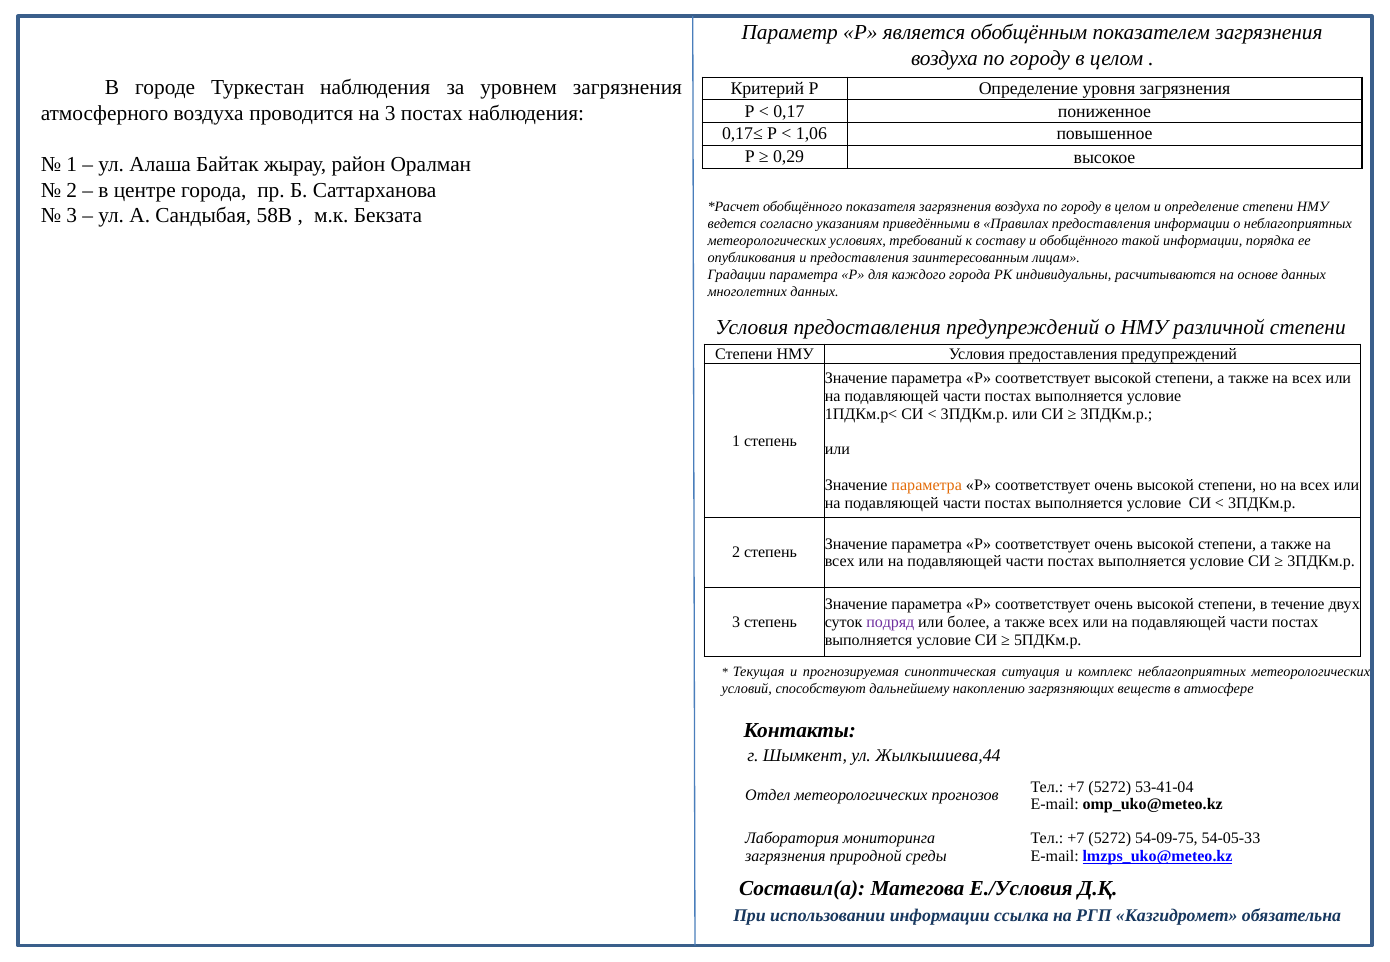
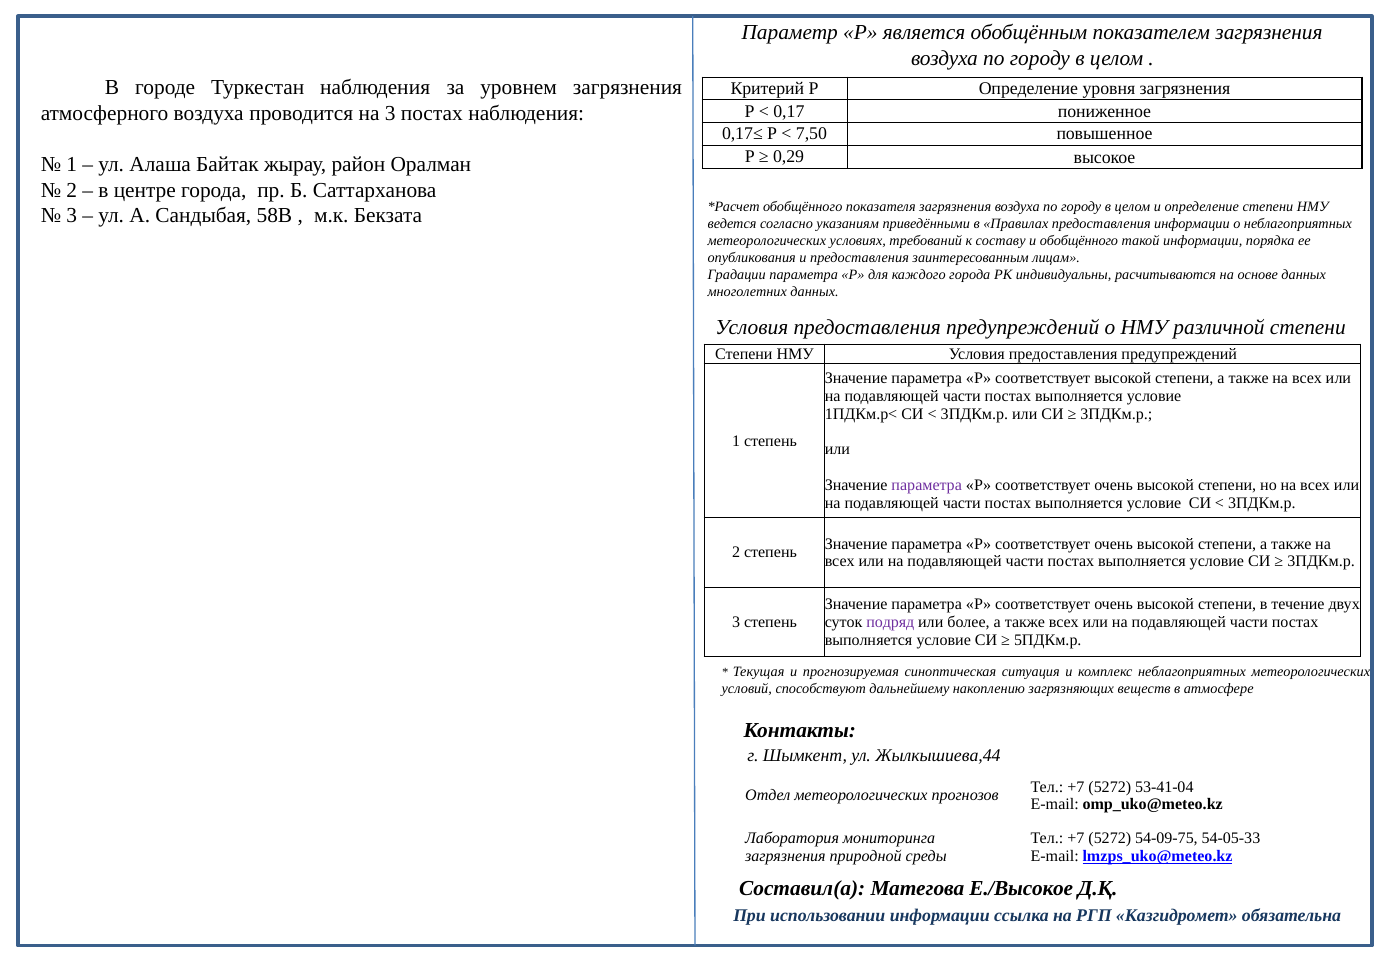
1,06: 1,06 -> 7,50 (811, 134)
параметра colour: orange -> purple (927, 485)
Е./Условия: Е./Условия -> Е./Высокое (1021, 889)
